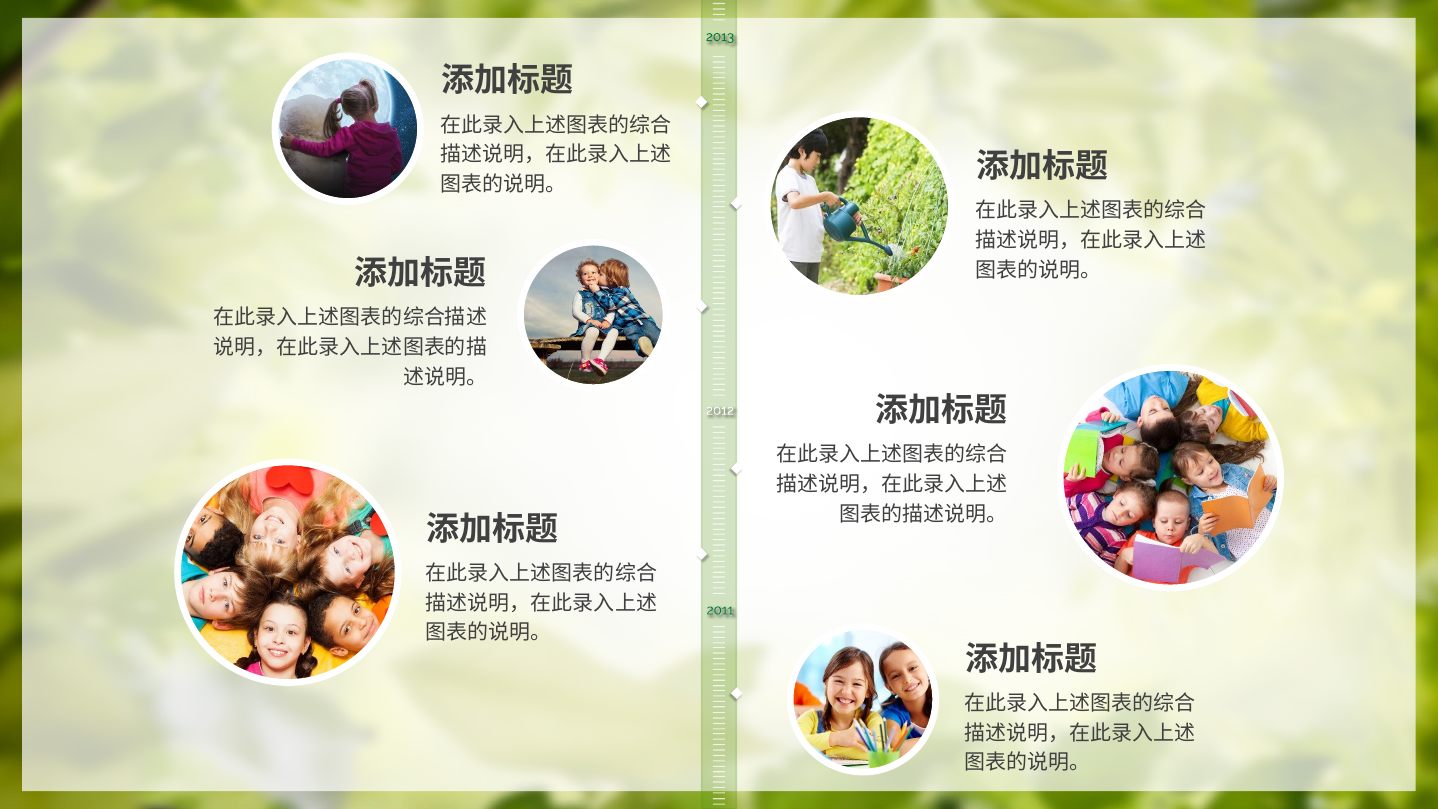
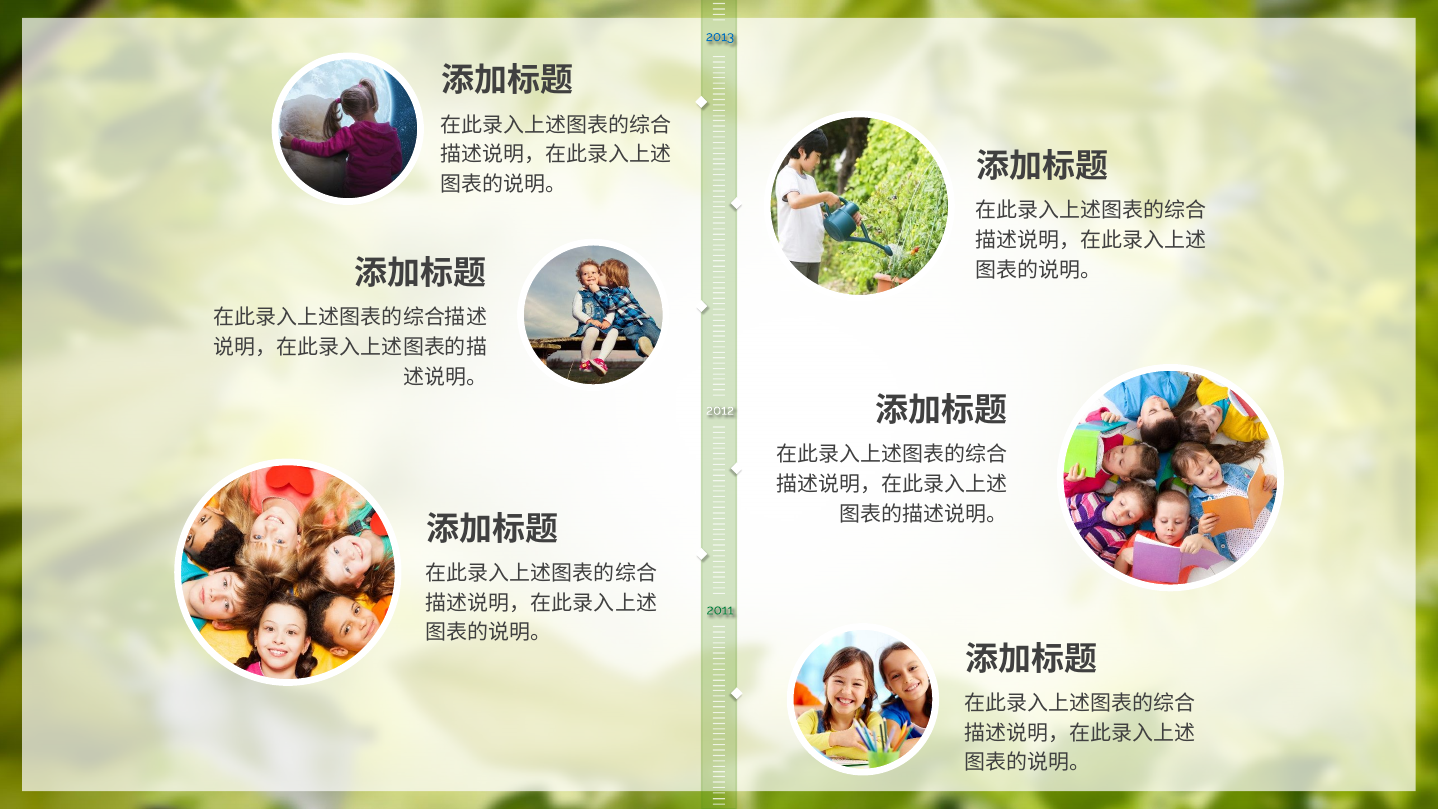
2013 colour: green -> blue (720, 37)
